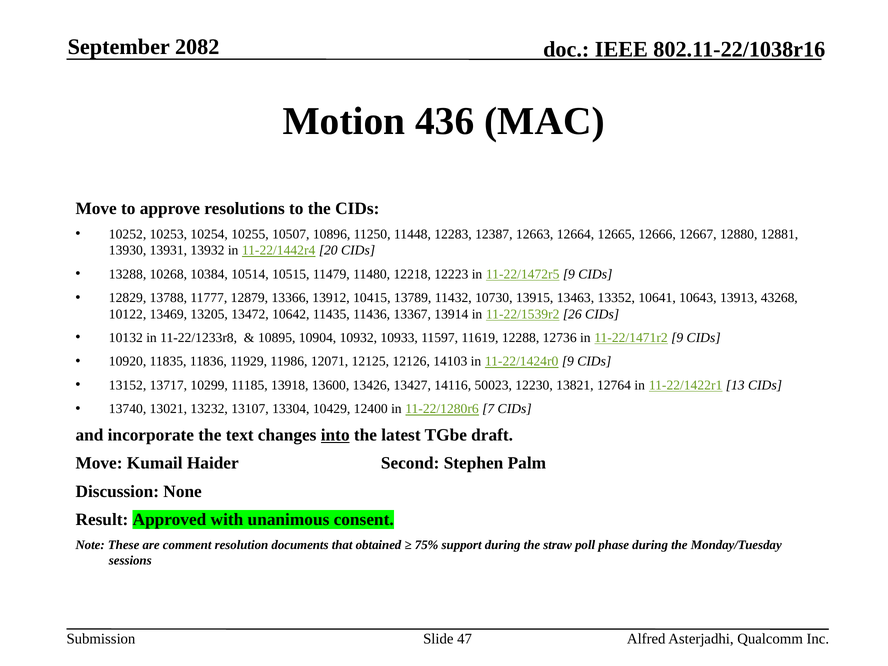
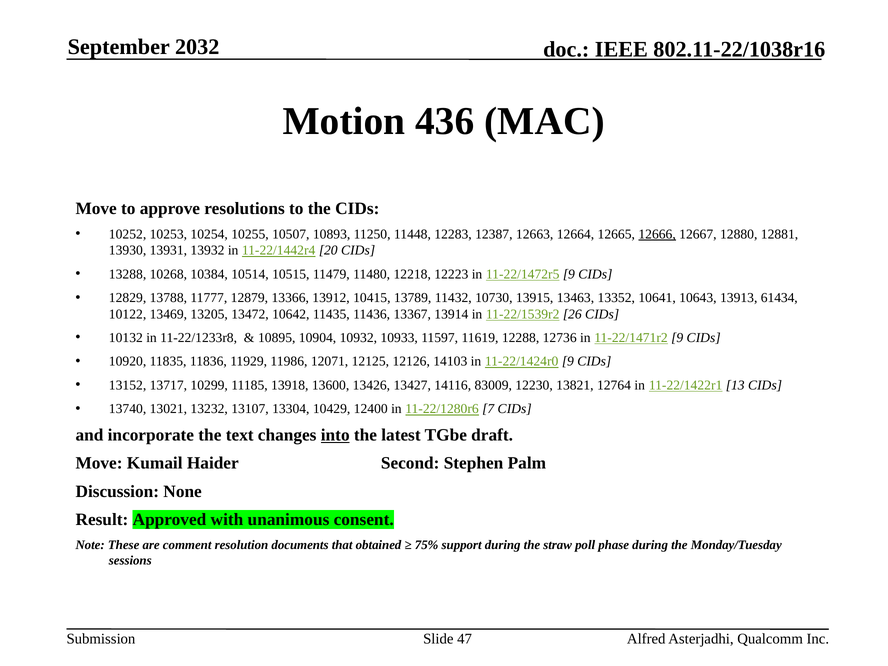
2082: 2082 -> 2032 (197, 47)
10896: 10896 -> 10893 (332, 234)
12666 underline: none -> present (657, 234)
43268: 43268 -> 61434 (779, 298)
50023: 50023 -> 83009 (493, 385)
